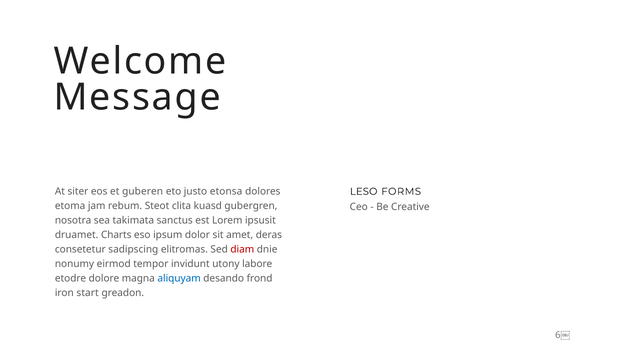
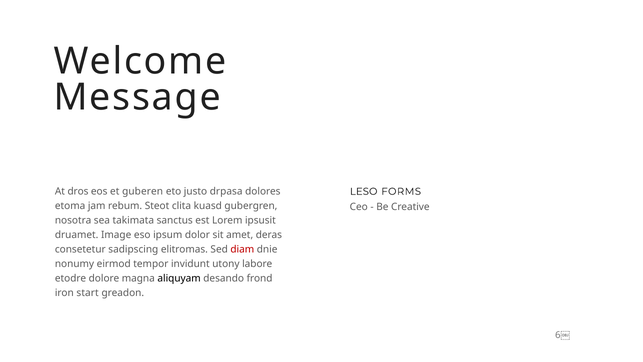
siter: siter -> dros (78, 191)
etonsa: etonsa -> drpasa (226, 191)
Charts: Charts -> Image (116, 235)
aliquyam colour: blue -> black (179, 278)
